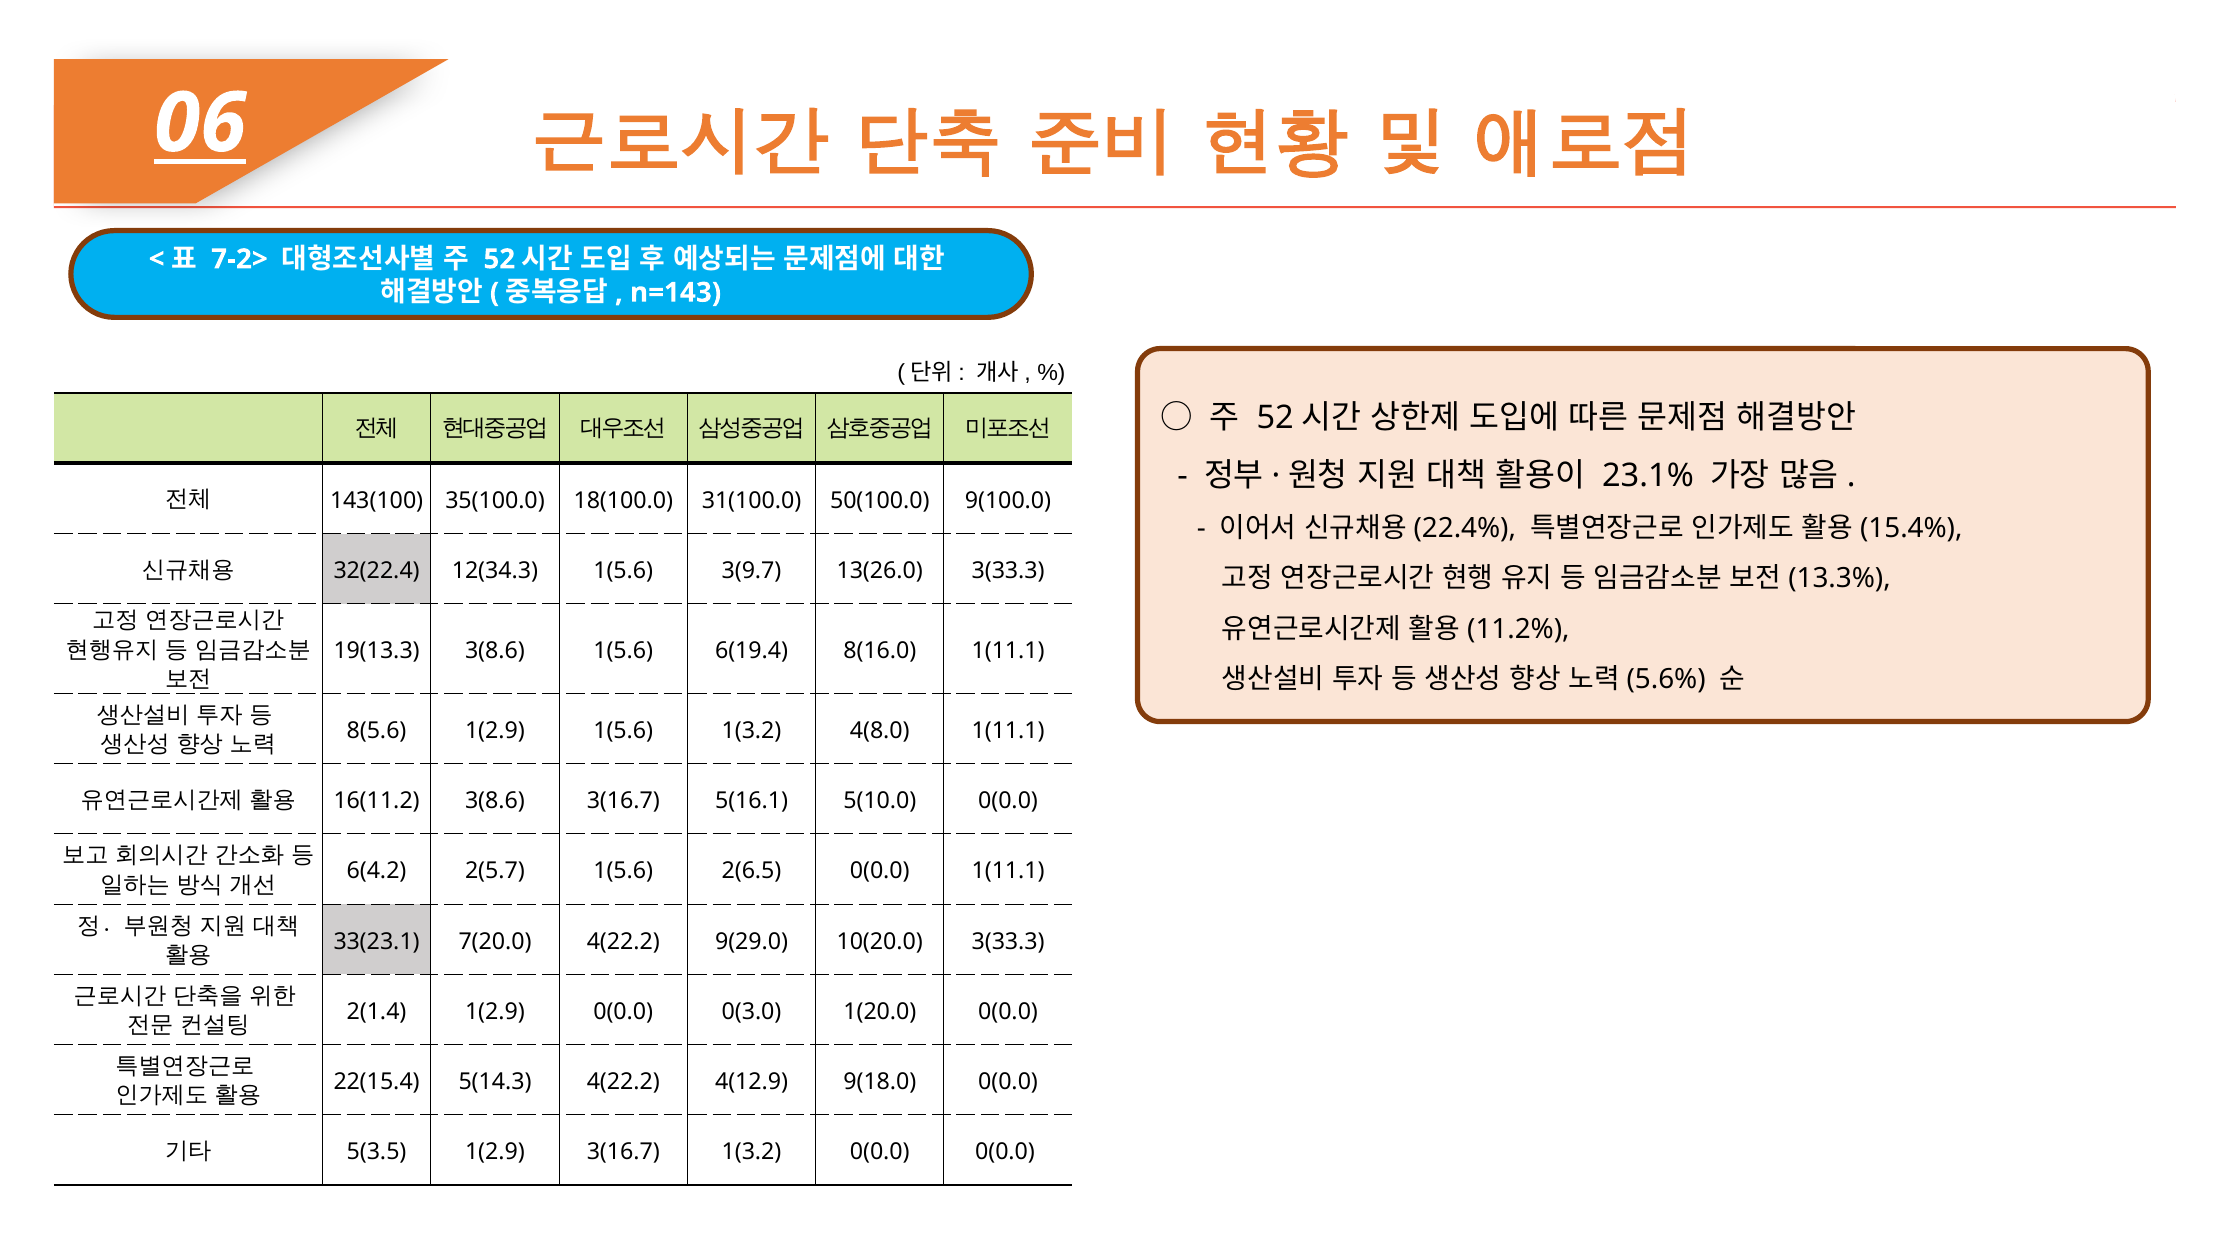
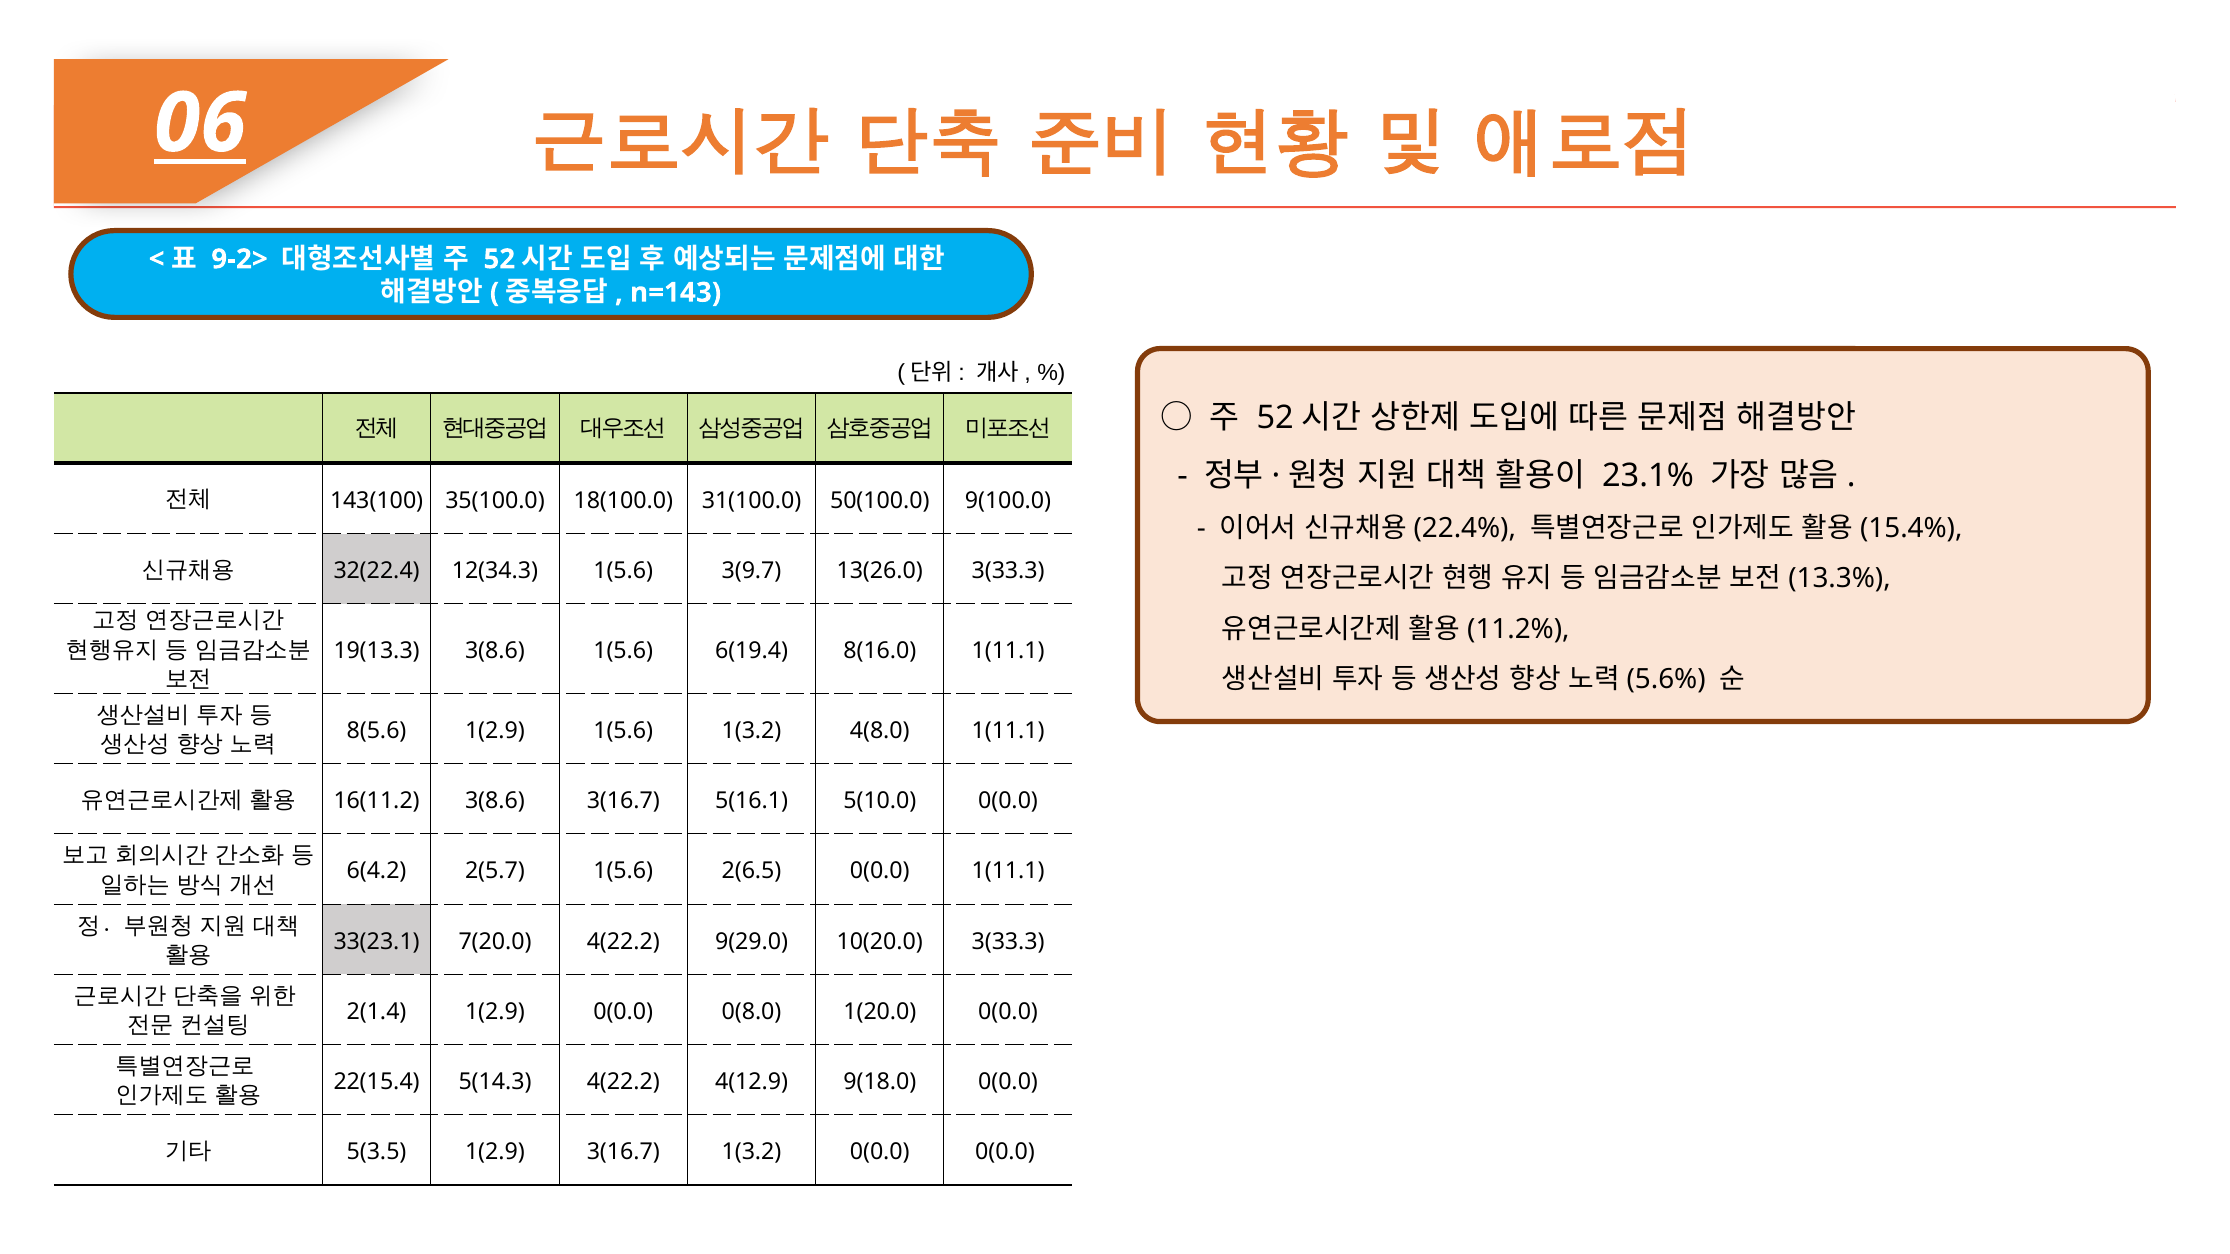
7-2>: 7-2> -> 9-2> (240, 259)
0(3.0: 0(3.0 -> 0(8.0 (752, 1012)
